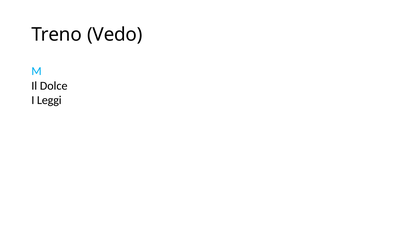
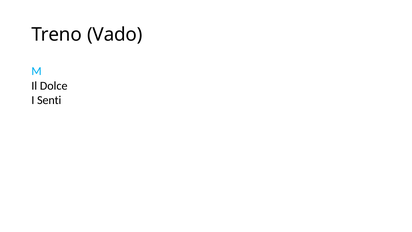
Vedo: Vedo -> Vado (115, 35)
Leggi: Leggi -> Senti (49, 100)
